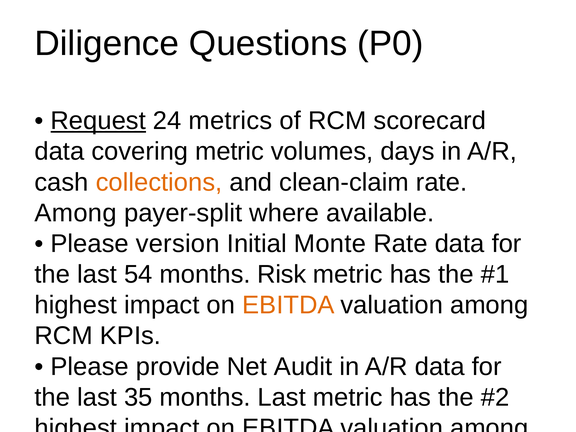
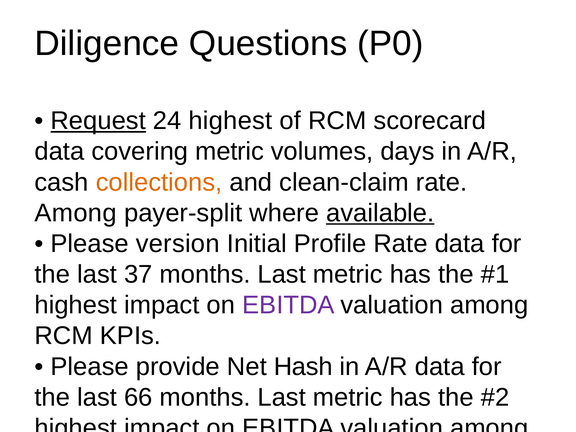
24 metrics: metrics -> highest (230, 121)
available underline: none -> present (380, 213)
Monte: Monte -> Profile (330, 244)
54: 54 -> 37 (138, 274)
Risk: Risk -> Last (282, 274)
EBITDA colour: orange -> purple (288, 305)
Audit: Audit -> Hash (303, 367)
35: 35 -> 66 (138, 397)
